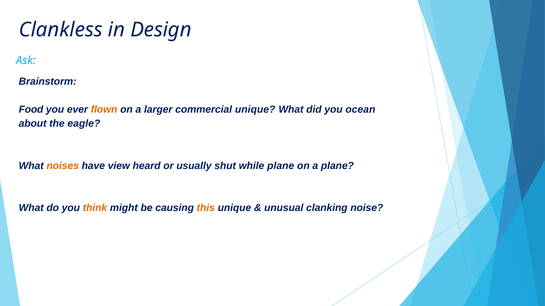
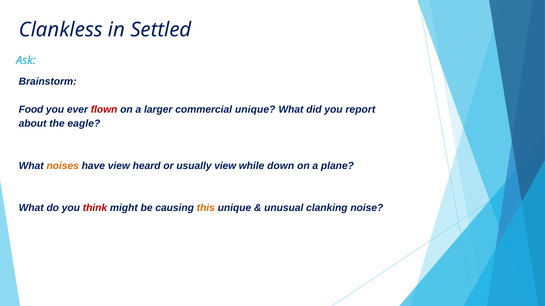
Design: Design -> Settled (161, 30)
flown colour: orange -> red (104, 110)
ocean: ocean -> report (360, 110)
usually shut: shut -> view (225, 166)
while plane: plane -> down (281, 166)
think colour: orange -> red (95, 208)
